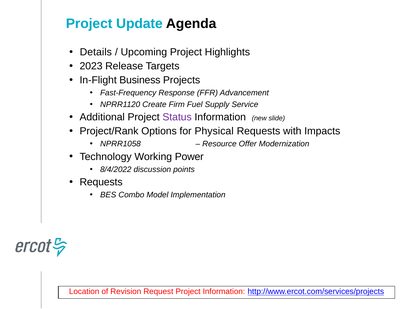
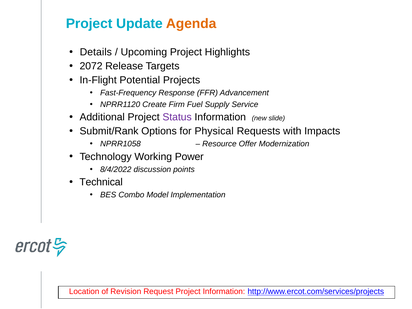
Agenda colour: black -> orange (191, 24)
2023: 2023 -> 2072 (91, 66)
Business: Business -> Potential (140, 80)
Project/Rank: Project/Rank -> Submit/Rank (109, 131)
Requests: Requests -> Technical (101, 182)
